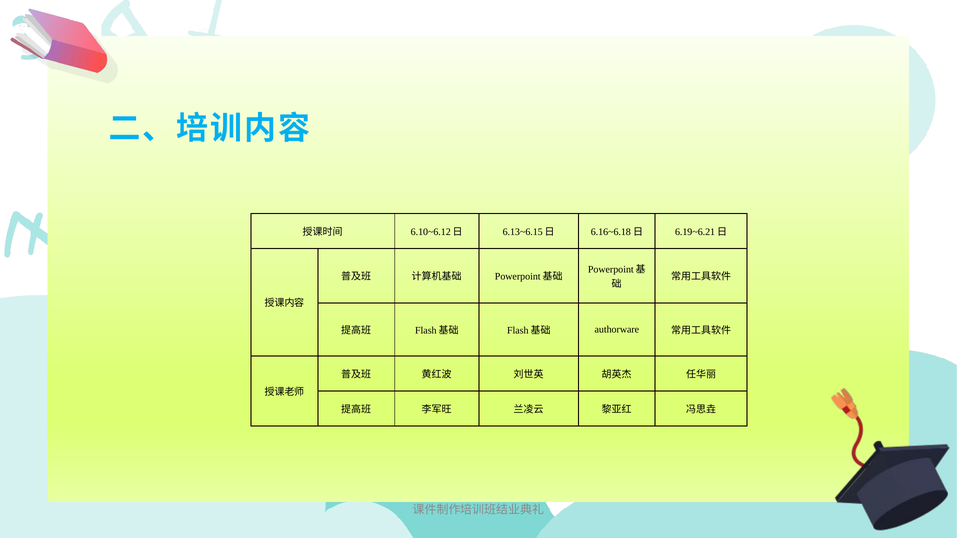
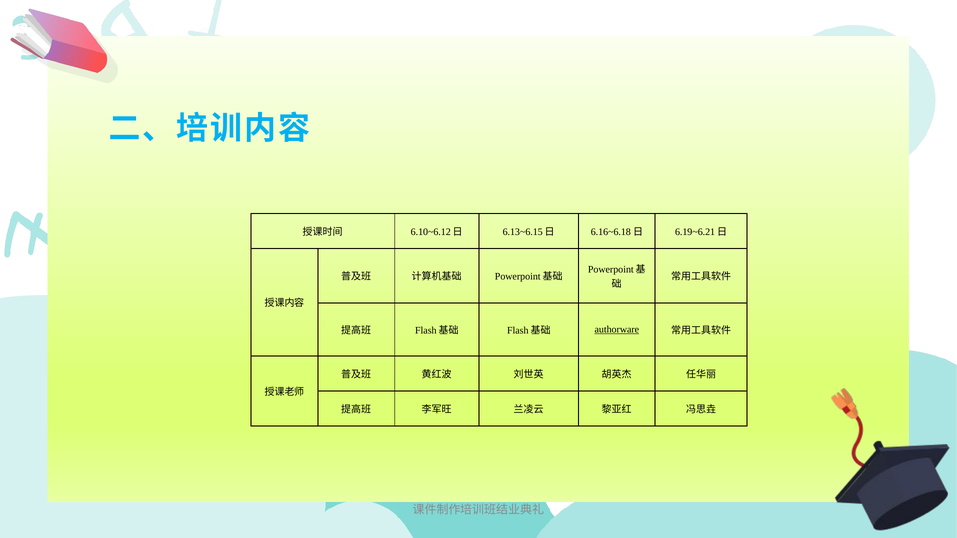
authorware underline: none -> present (617, 330)
